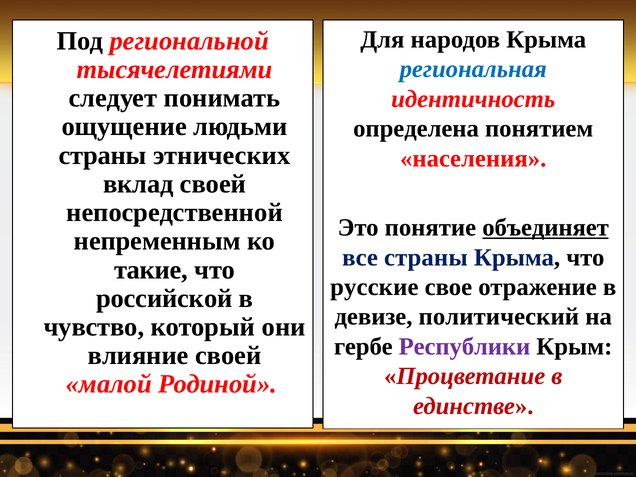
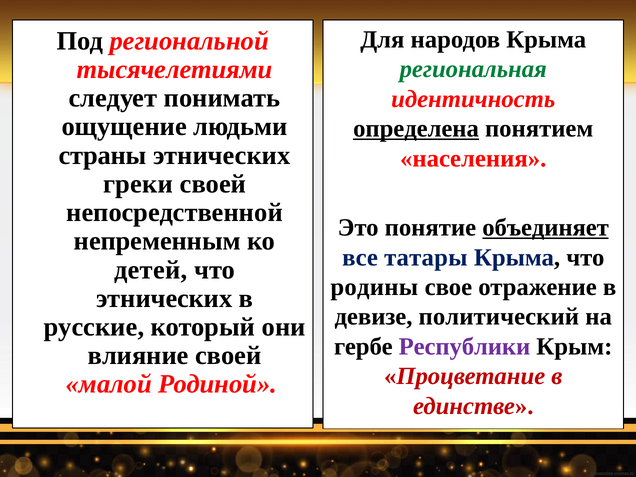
региональная colour: blue -> green (473, 69)
определена underline: none -> present (416, 129)
вклад: вклад -> греки (138, 184)
все страны: страны -> татары (426, 257)
такие: такие -> детей (151, 270)
русские: русские -> родины (374, 287)
российской: российской -> этнических (164, 298)
чувство: чувство -> русские (94, 327)
